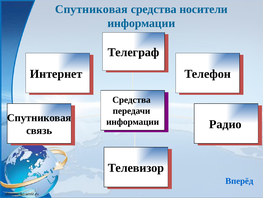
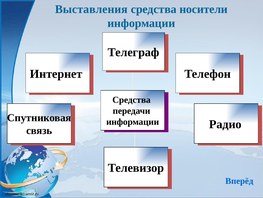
Спутниковая: Спутниковая -> Выставления (91, 9)
